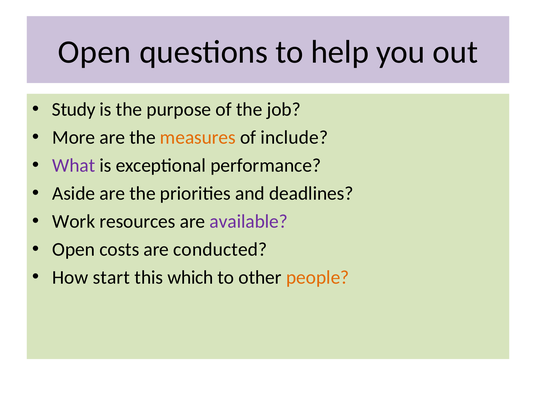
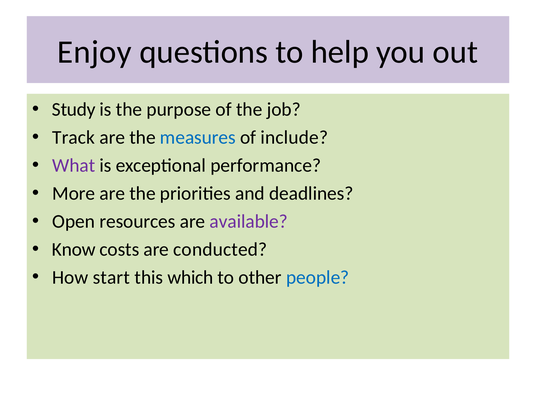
Open: Open -> Enjoy (94, 52)
More: More -> Track (74, 137)
measures colour: orange -> blue (198, 137)
Aside: Aside -> More (74, 193)
Work: Work -> Open (74, 221)
Open: Open -> Know (74, 249)
people colour: orange -> blue (318, 277)
